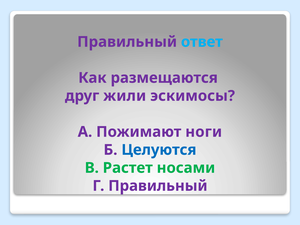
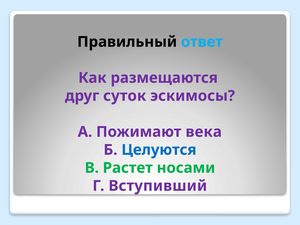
Правильный colour: purple -> black (127, 42)
жили: жили -> суток (125, 96)
ноги: ноги -> века (204, 132)
Г Правильный: Правильный -> Вступивший (158, 186)
